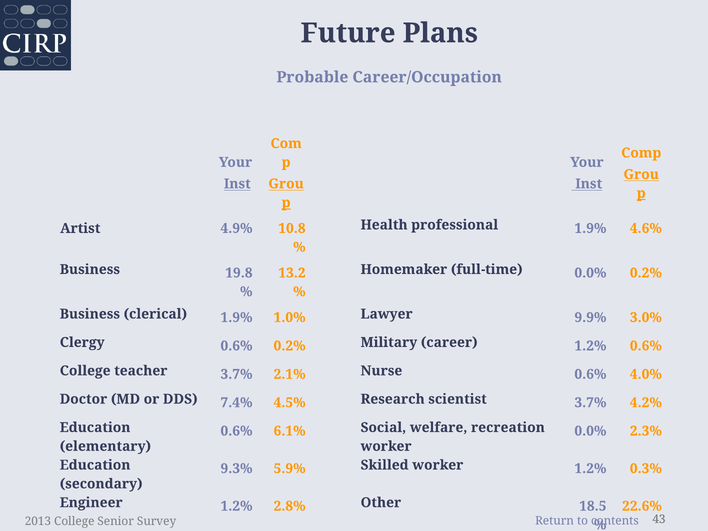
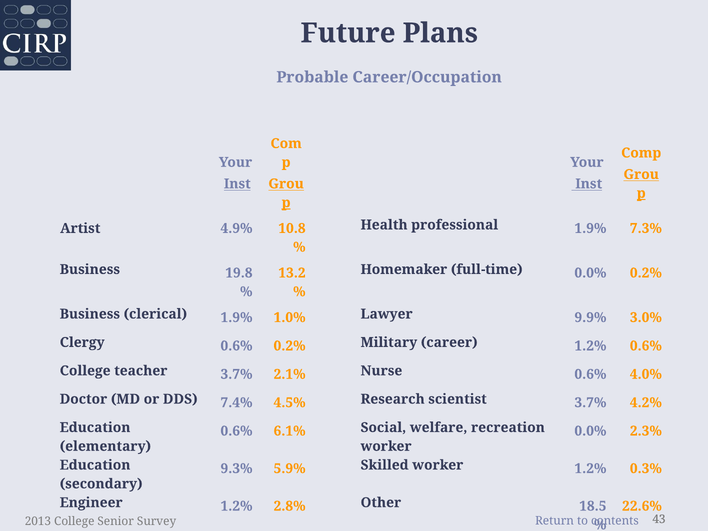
4.6%: 4.6% -> 7.3% (646, 228)
